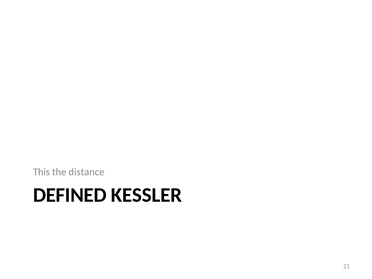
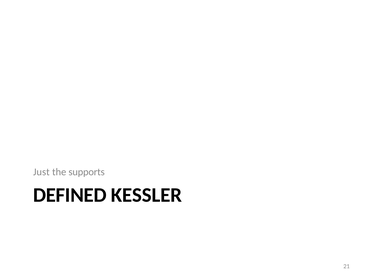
This: This -> Just (41, 172)
distance: distance -> supports (87, 172)
